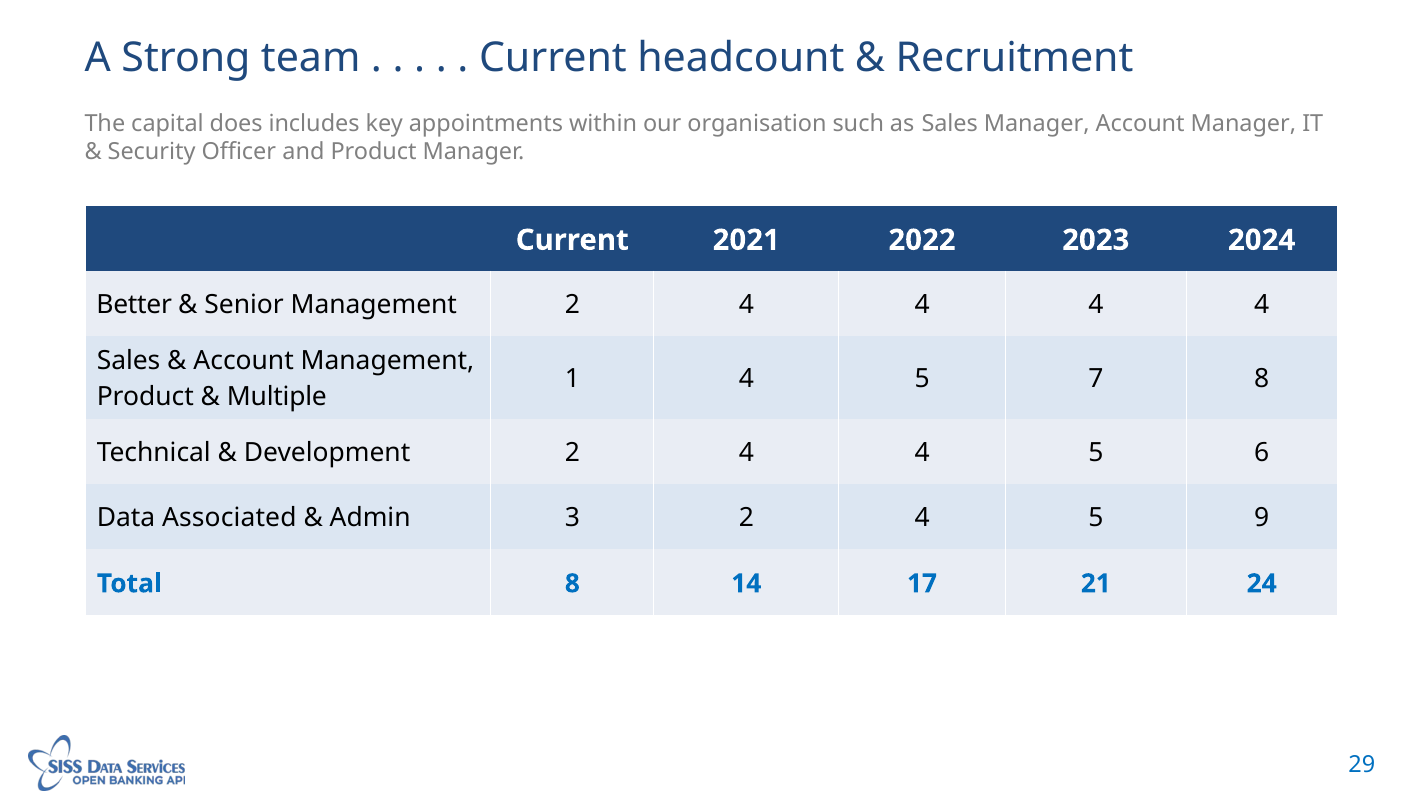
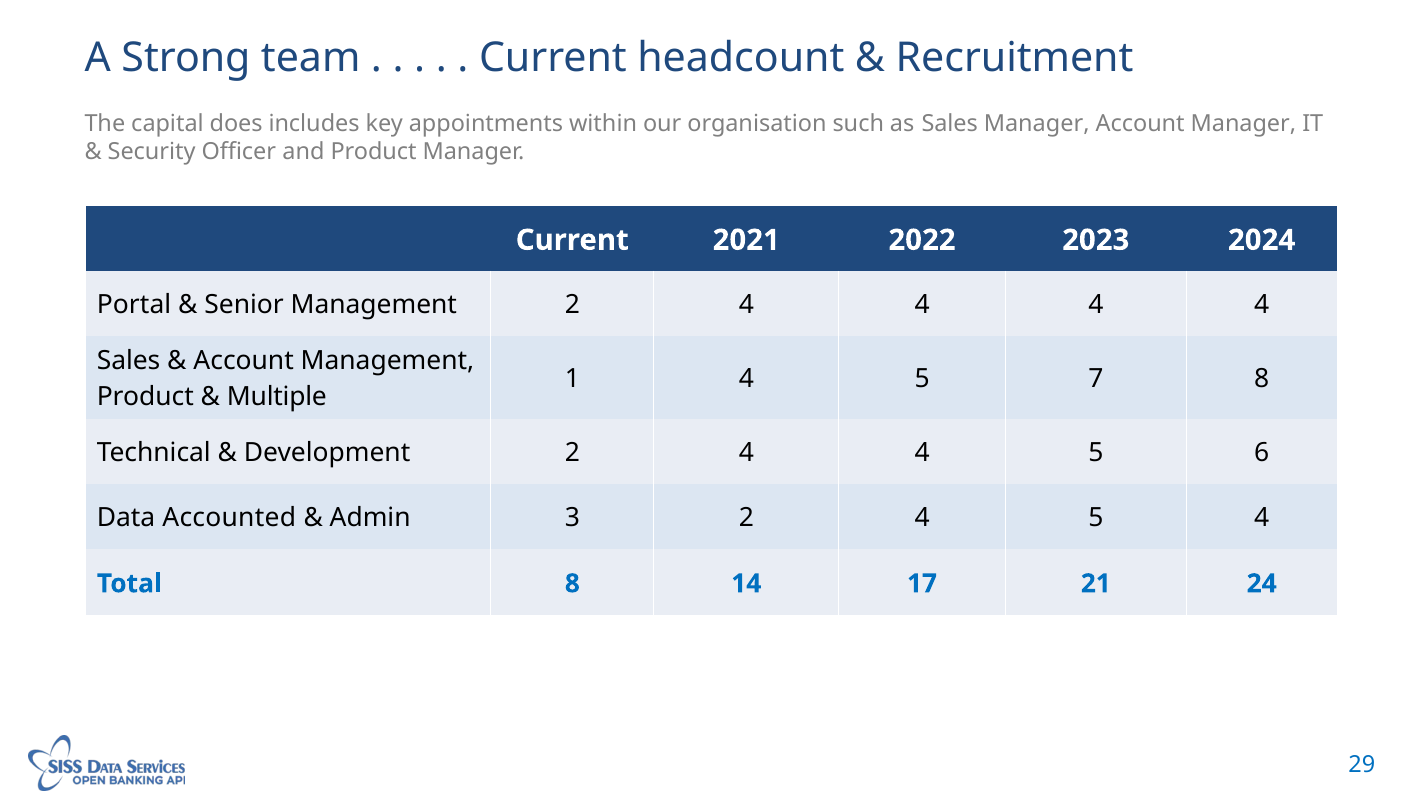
Better: Better -> Portal (134, 305)
Associated: Associated -> Accounted (229, 518)
5 9: 9 -> 4 (1262, 518)
